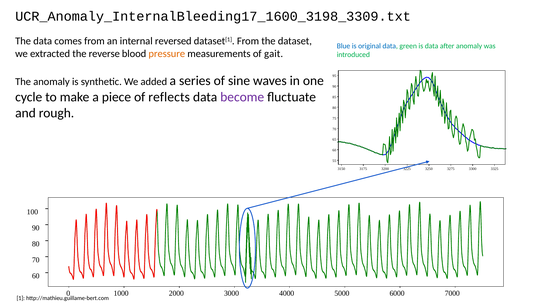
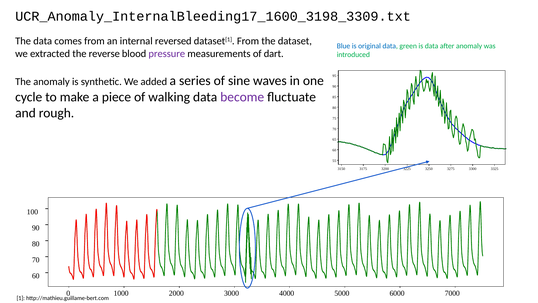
pressure colour: orange -> purple (167, 54)
gait: gait -> dart (274, 54)
reflects: reflects -> walking (169, 97)
